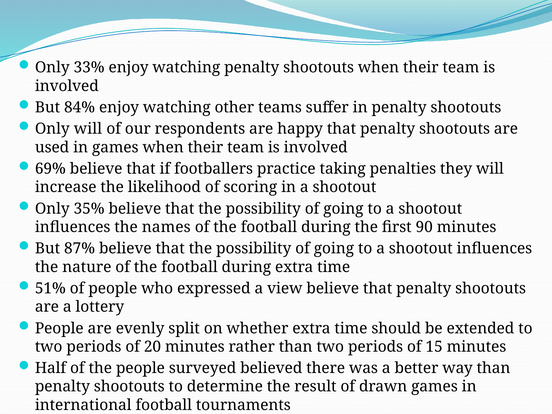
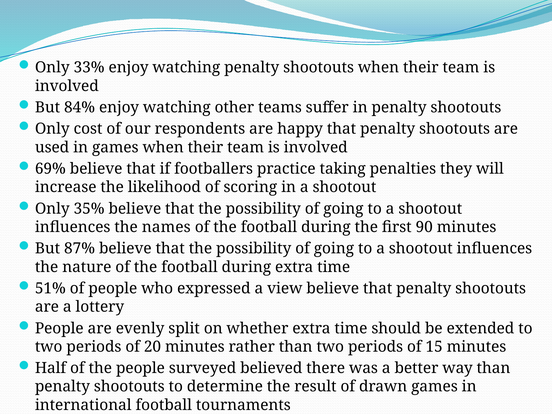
Only will: will -> cost (88, 129)
